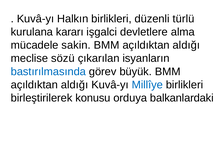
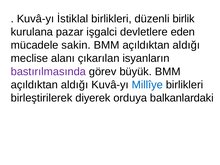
Halkın: Halkın -> İstiklal (73, 19)
türlü: türlü -> birlik (184, 19)
kararı: kararı -> pazar (70, 32)
alma: alma -> eden (183, 32)
sözü: sözü -> alanı (63, 58)
bastırılmasında colour: blue -> purple (48, 72)
konusu: konusu -> diyerek (93, 98)
